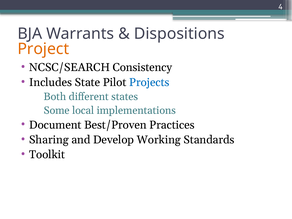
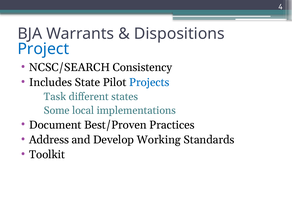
Project colour: orange -> blue (43, 49)
Both: Both -> Task (55, 97)
Sharing: Sharing -> Address (49, 140)
